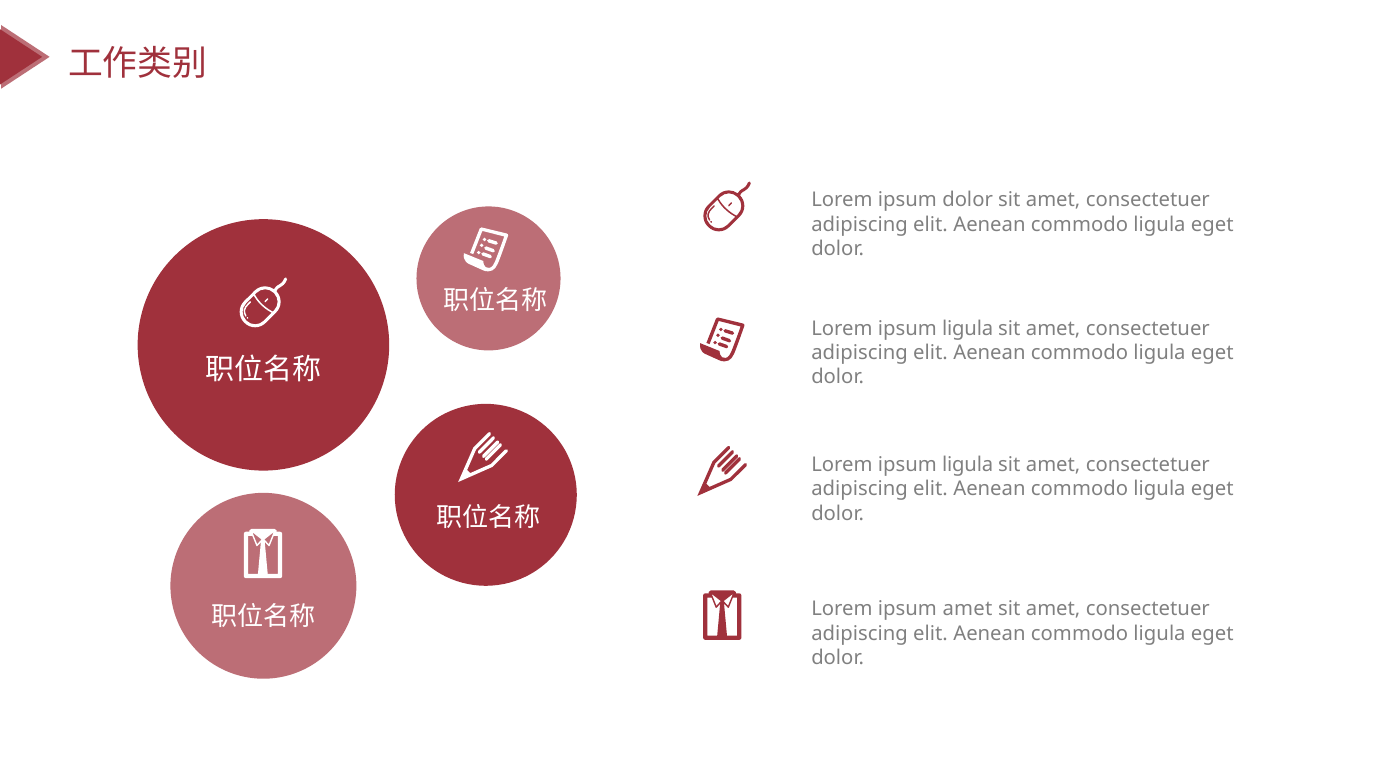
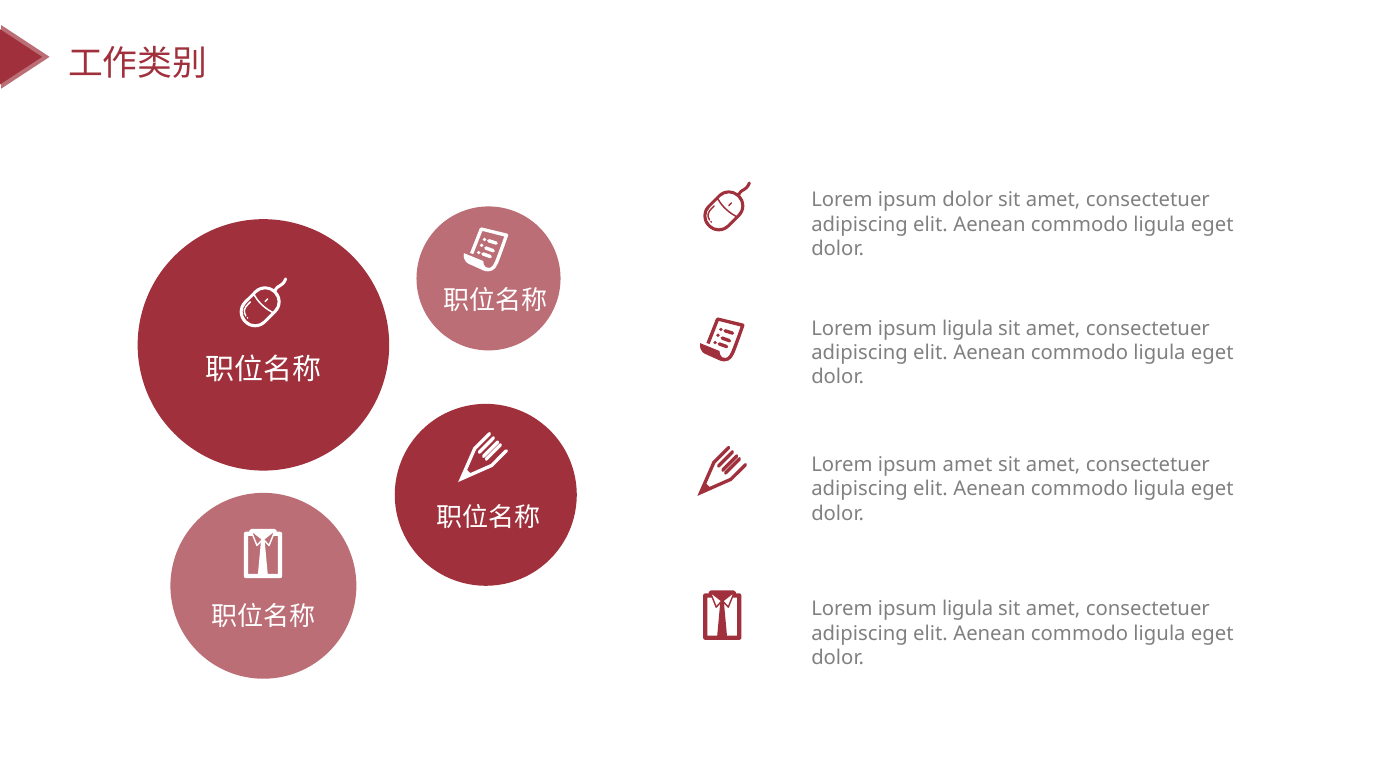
ligula: ligula -> amet (967, 465)
amet: amet -> ligula (968, 610)
